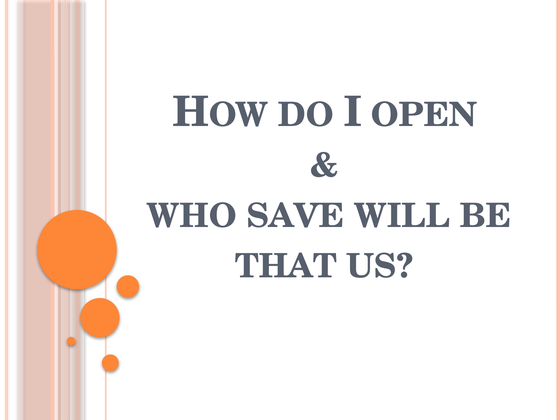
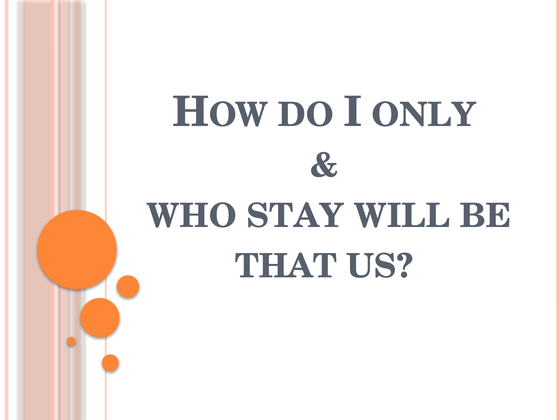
OPEN: OPEN -> ONLY (424, 115)
SAVE: SAVE -> STAY (295, 216)
